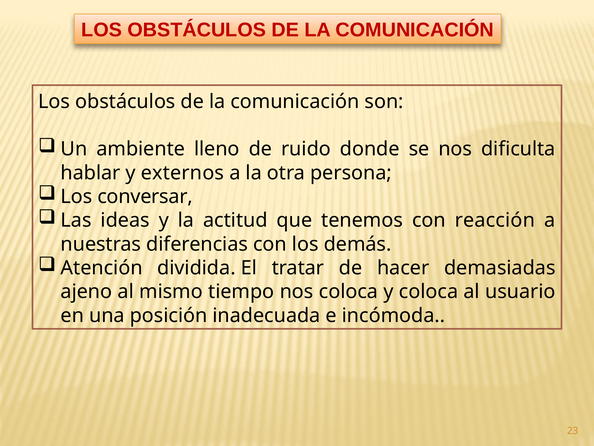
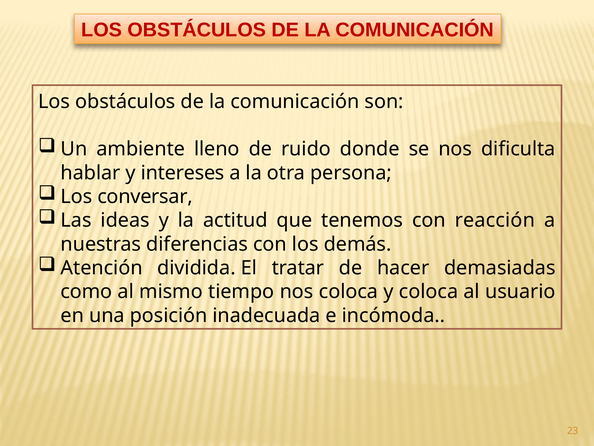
externos: externos -> intereses (183, 173)
ajeno: ajeno -> como (86, 291)
